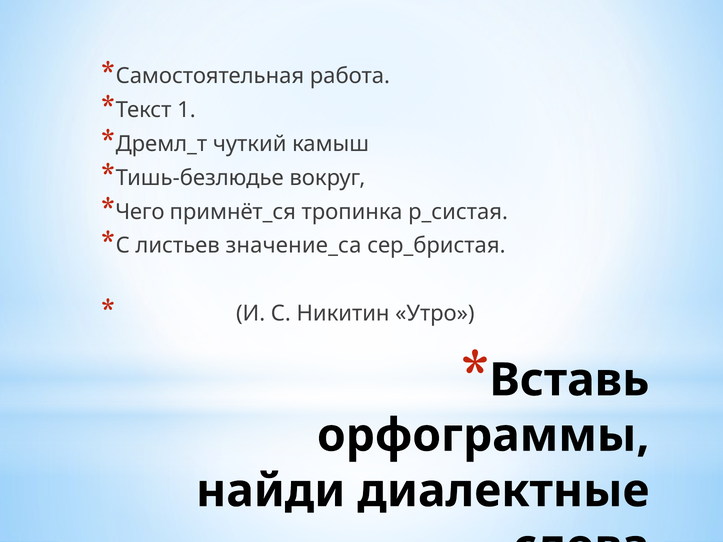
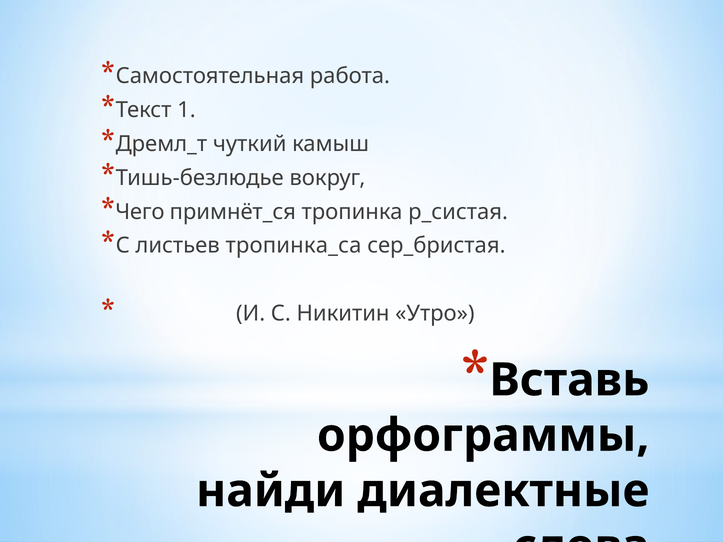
значение_са: значение_са -> тропинка_са (293, 246)
